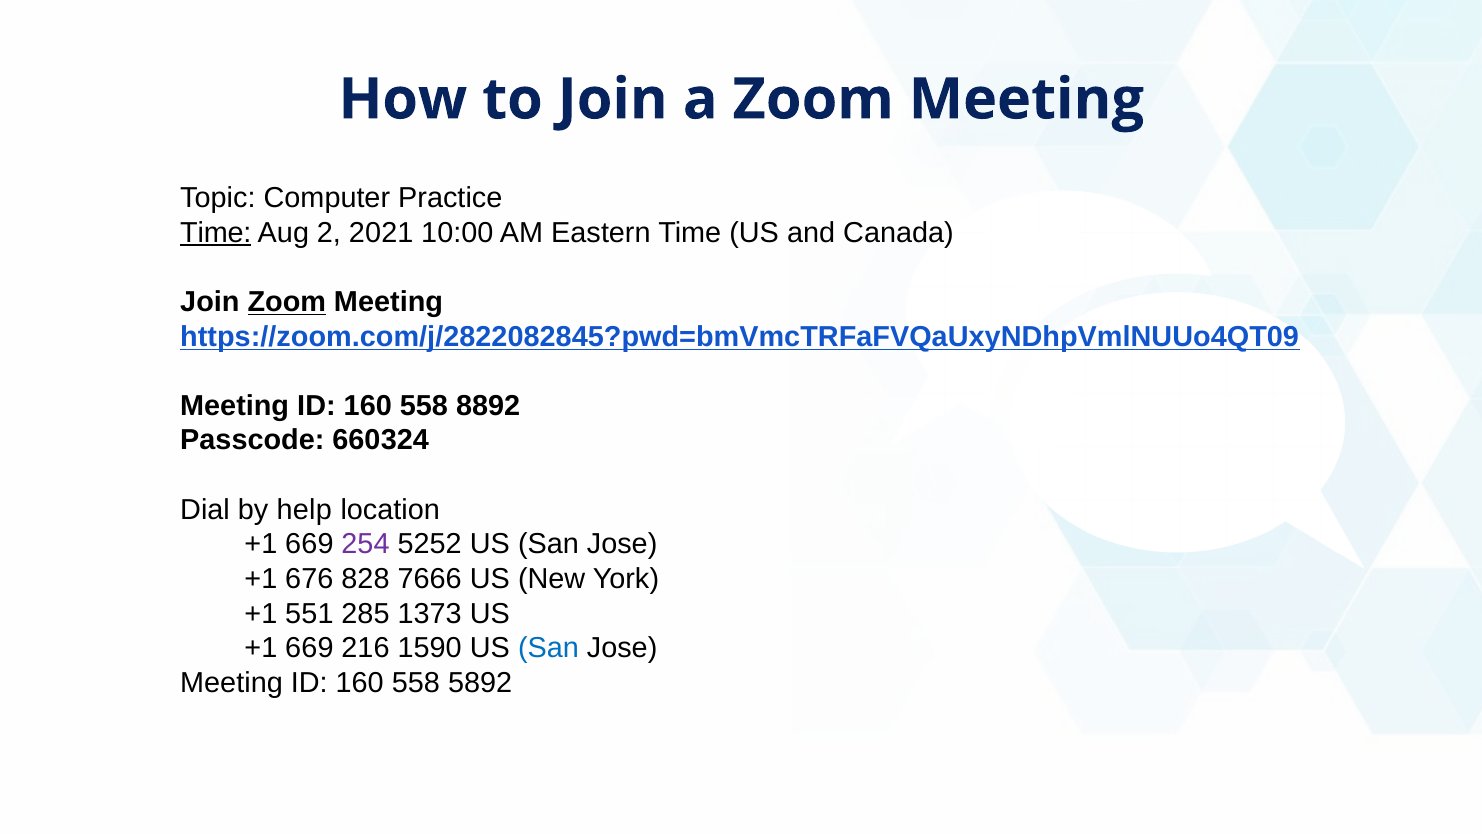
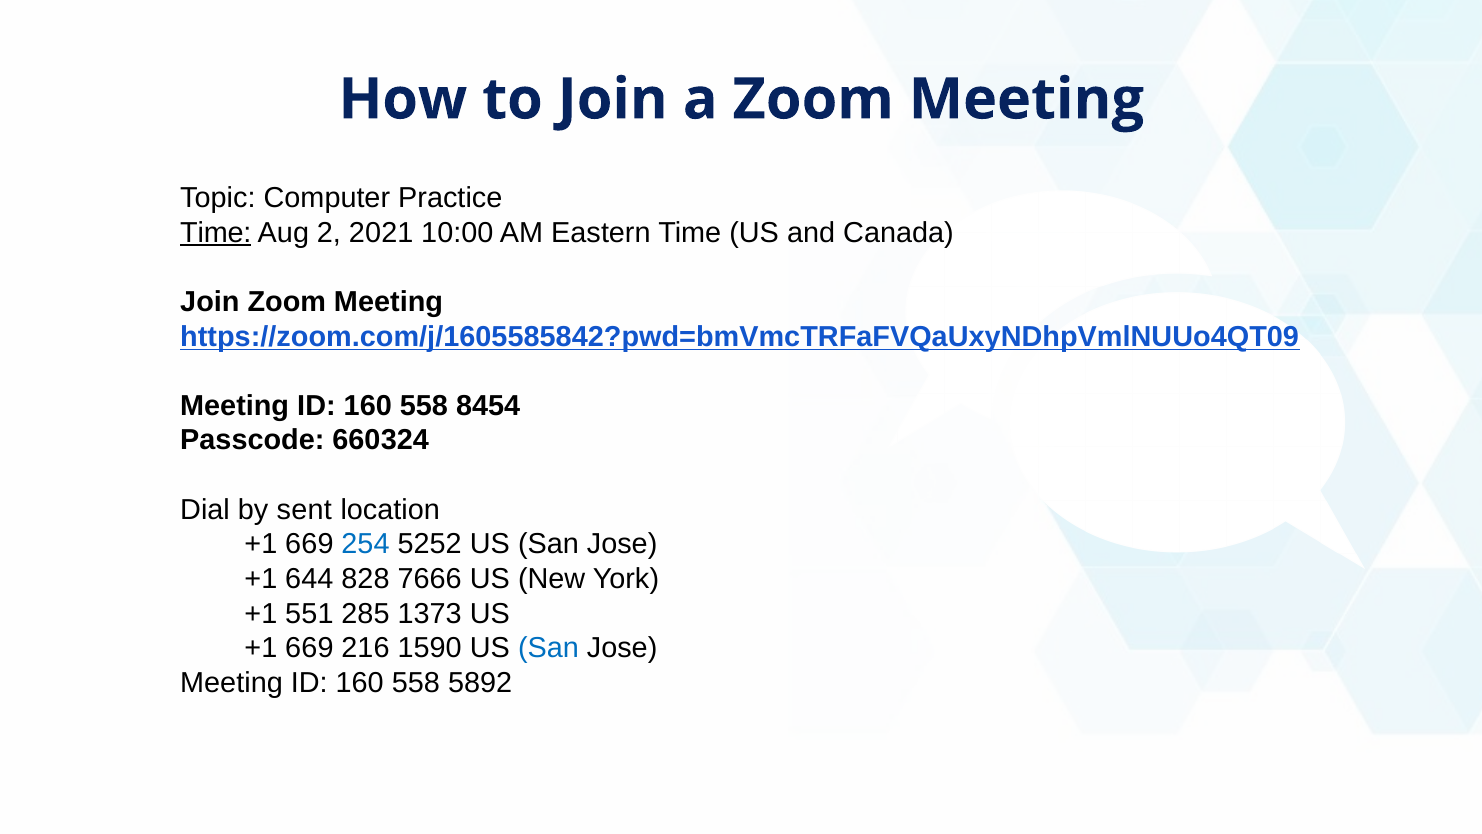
Zoom underline: present -> none (287, 302)
https://zoom.com/j/2822082845?pwd=bmVmcTRFaFVQaUxyNDhpVmlNUUo4QT09: https://zoom.com/j/2822082845?pwd=bmVmcTRFaFVQaUxyNDhpVmlNUUo4QT09 -> https://zoom.com/j/1605585842?pwd=bmVmcTRFaFVQaUxyNDhpVmlNUUo4QT09 (740, 336)
8892: 8892 -> 8454 (488, 406)
help: help -> sent (304, 509)
254 colour: purple -> blue (365, 544)
676: 676 -> 644 (309, 579)
